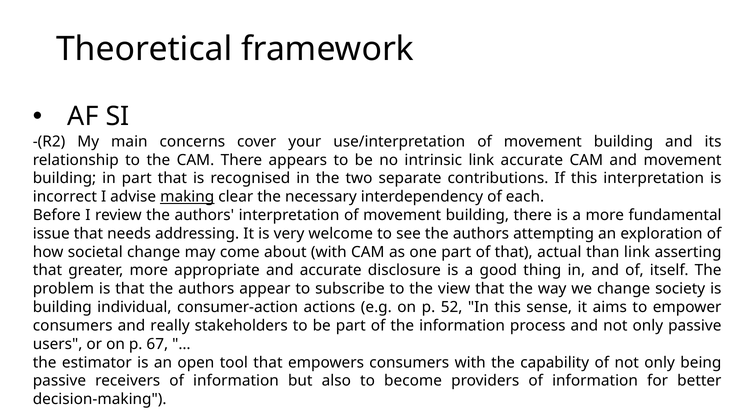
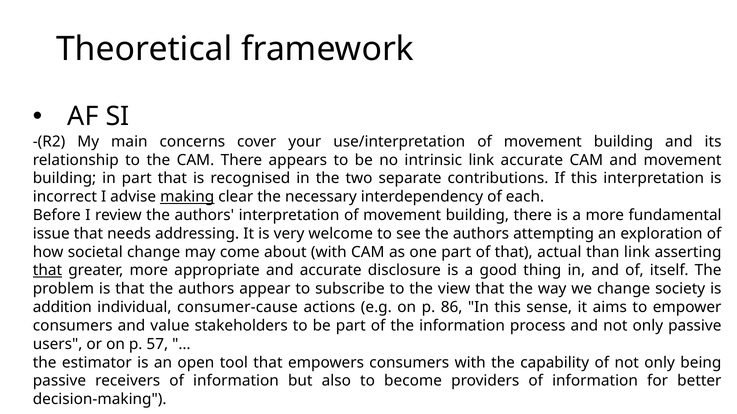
that underline: none -> present (47, 271)
building: building -> addition (62, 308)
consumer-action: consumer-action -> consumer-cause (237, 308)
52: 52 -> 86 (452, 308)
really: really -> value (170, 326)
67: 67 -> 57 (157, 345)
